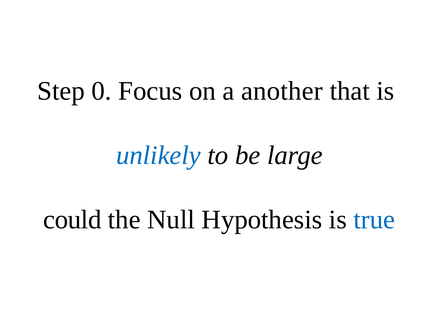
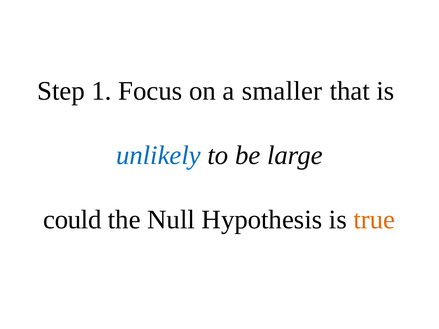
0: 0 -> 1 (102, 91)
another: another -> smaller (282, 91)
true colour: blue -> orange (374, 220)
